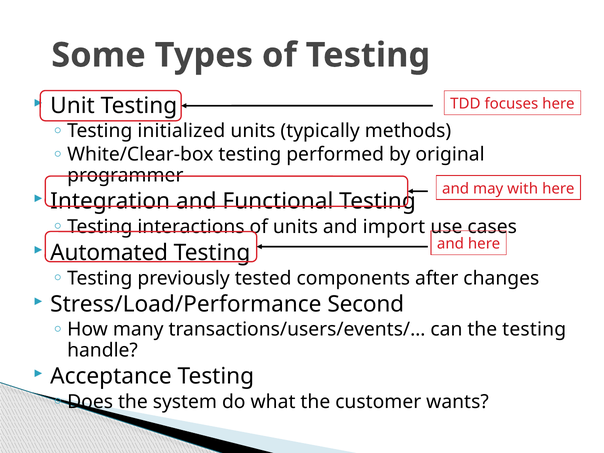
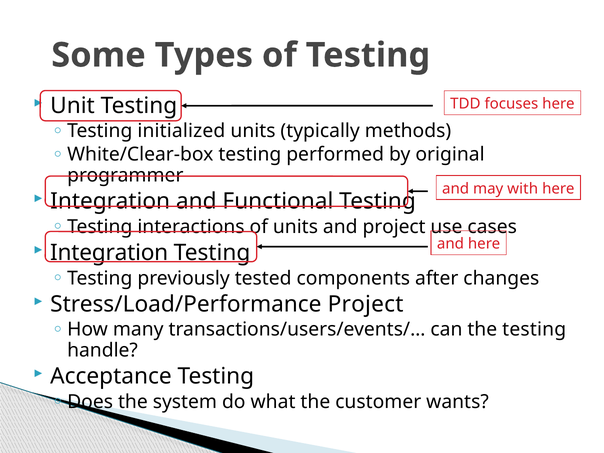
and import: import -> project (394, 227)
Automated: Automated -> Integration (109, 253)
Stress/Load/Performance Second: Second -> Project (366, 304)
